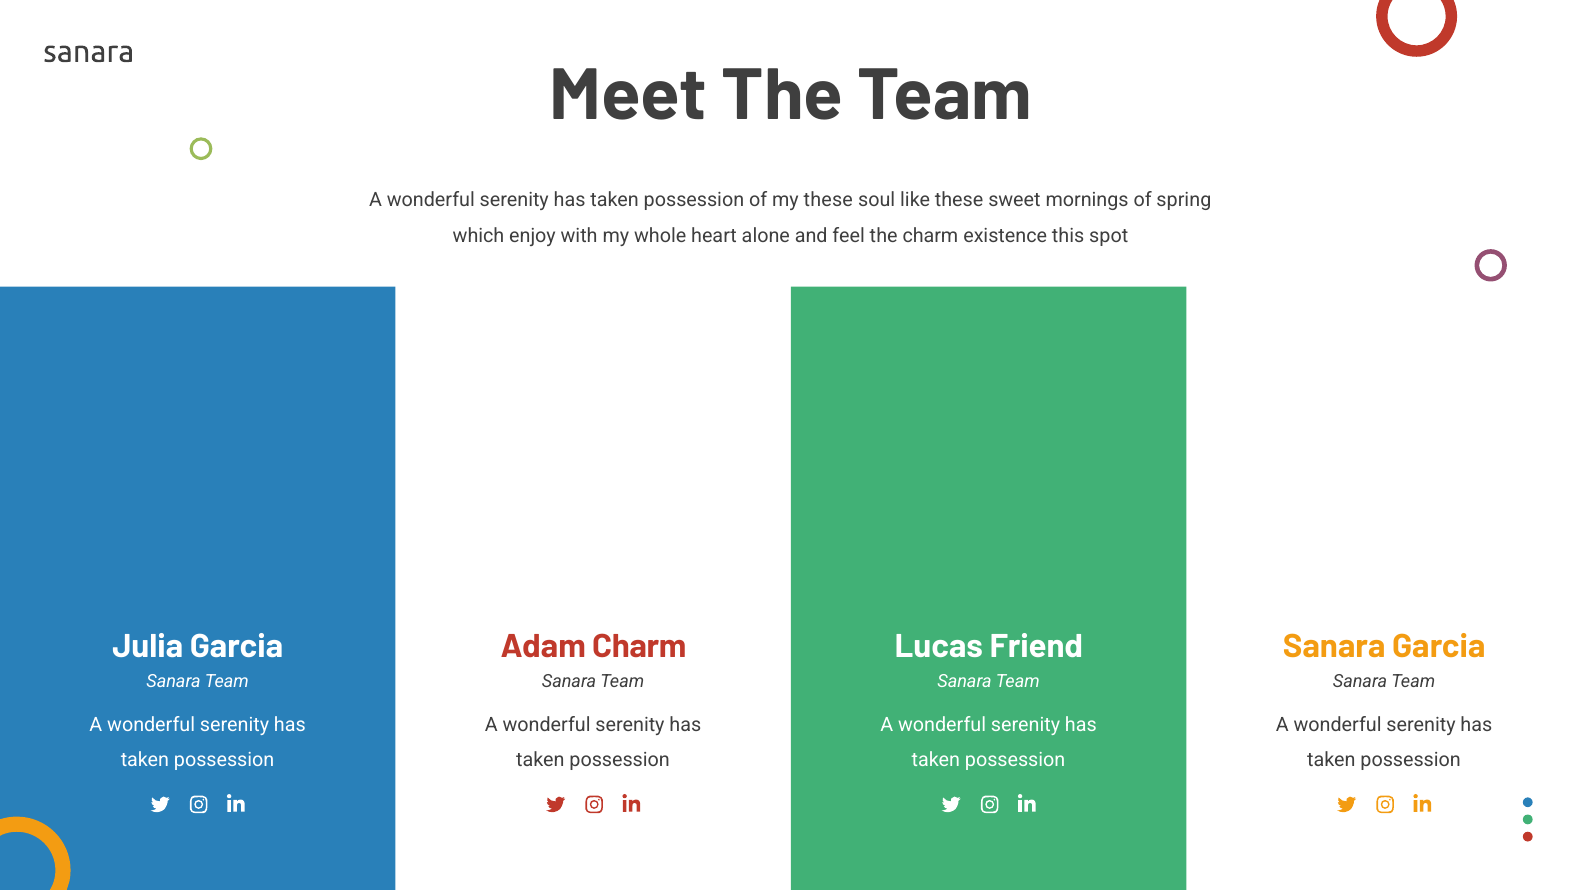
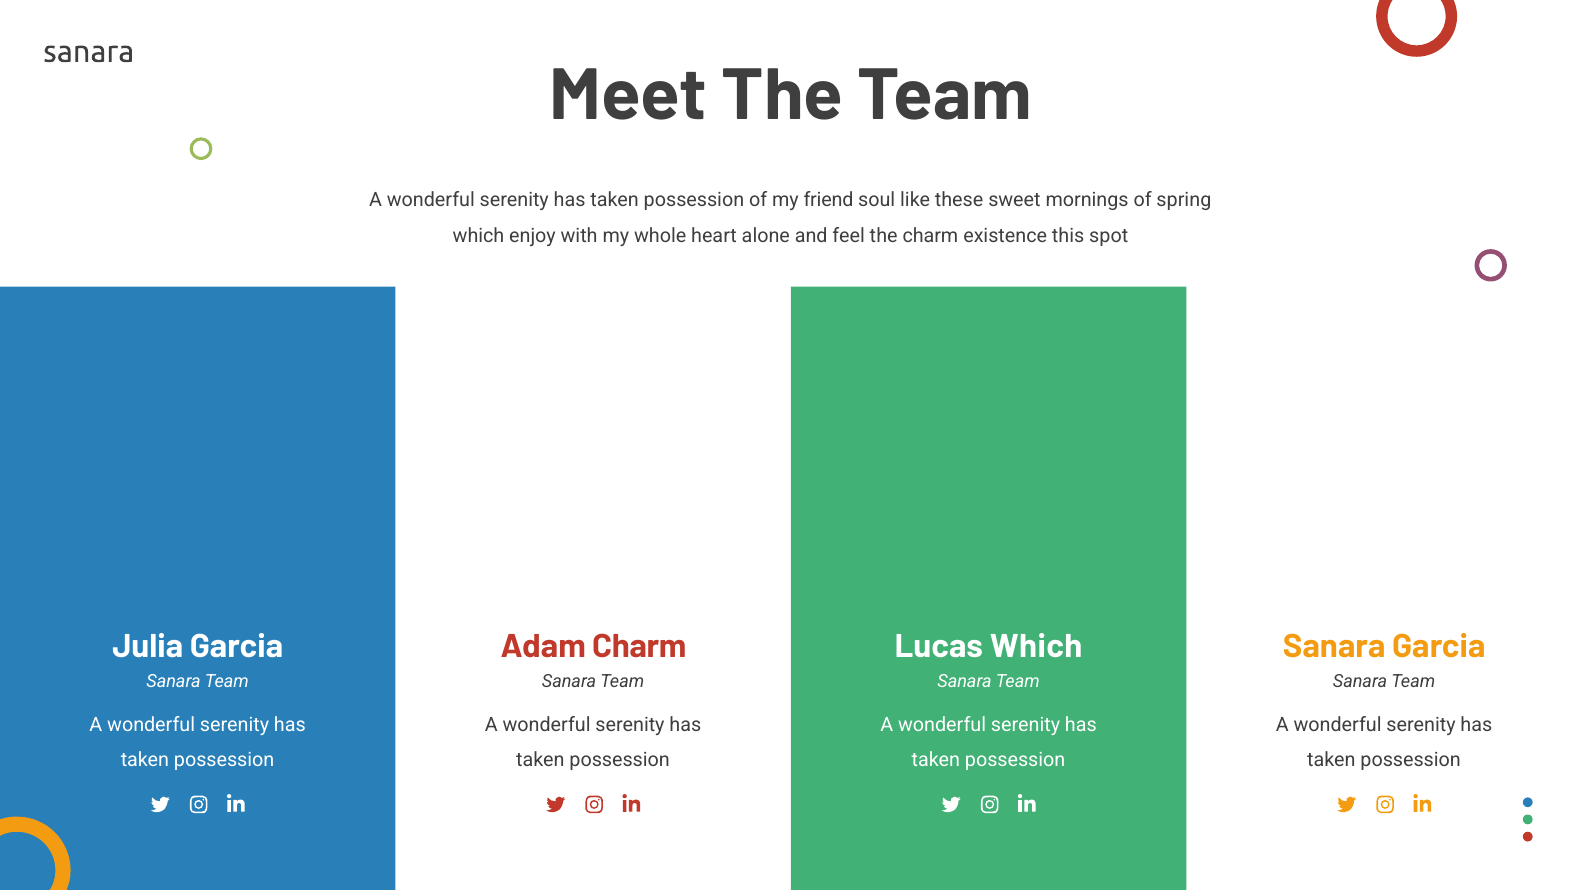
my these: these -> friend (828, 200)
Lucas Friend: Friend -> Which (1036, 646)
